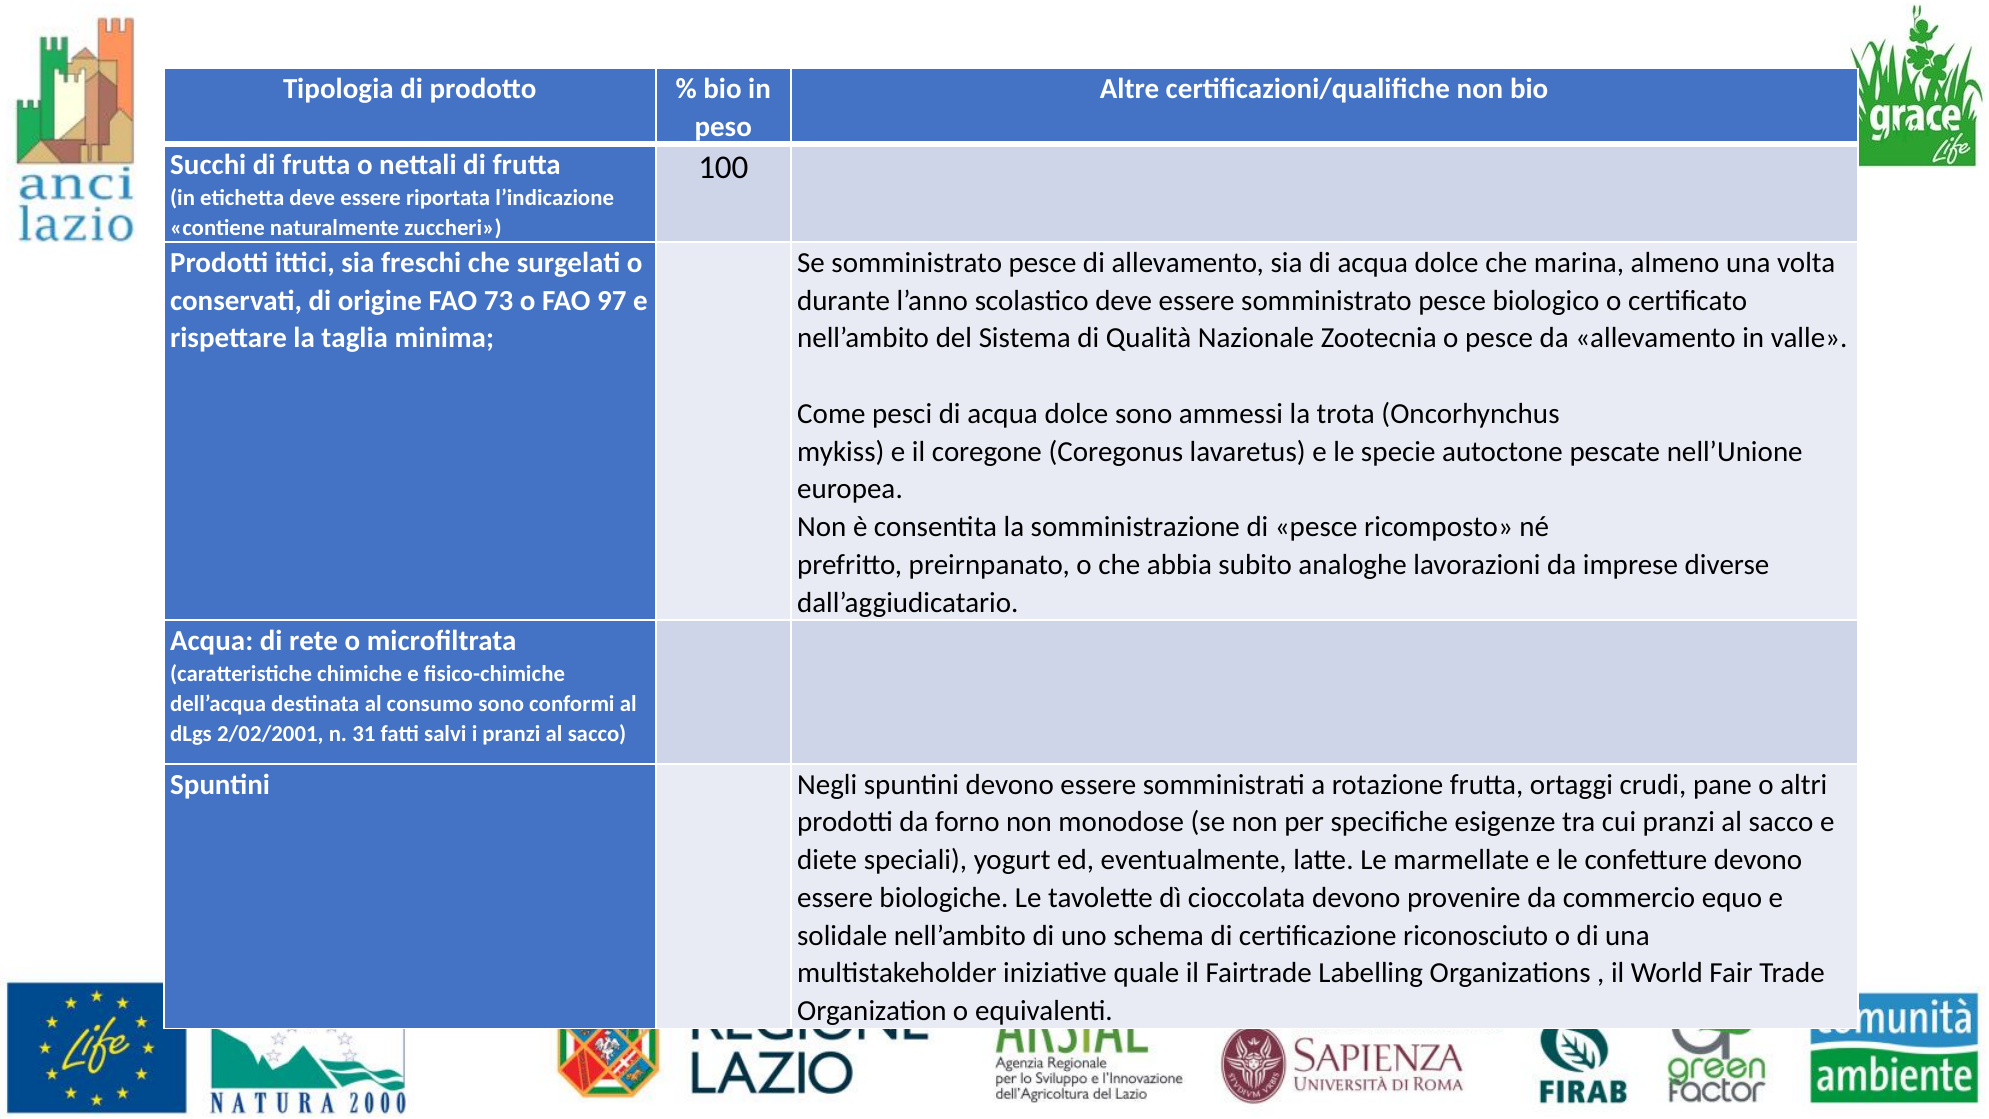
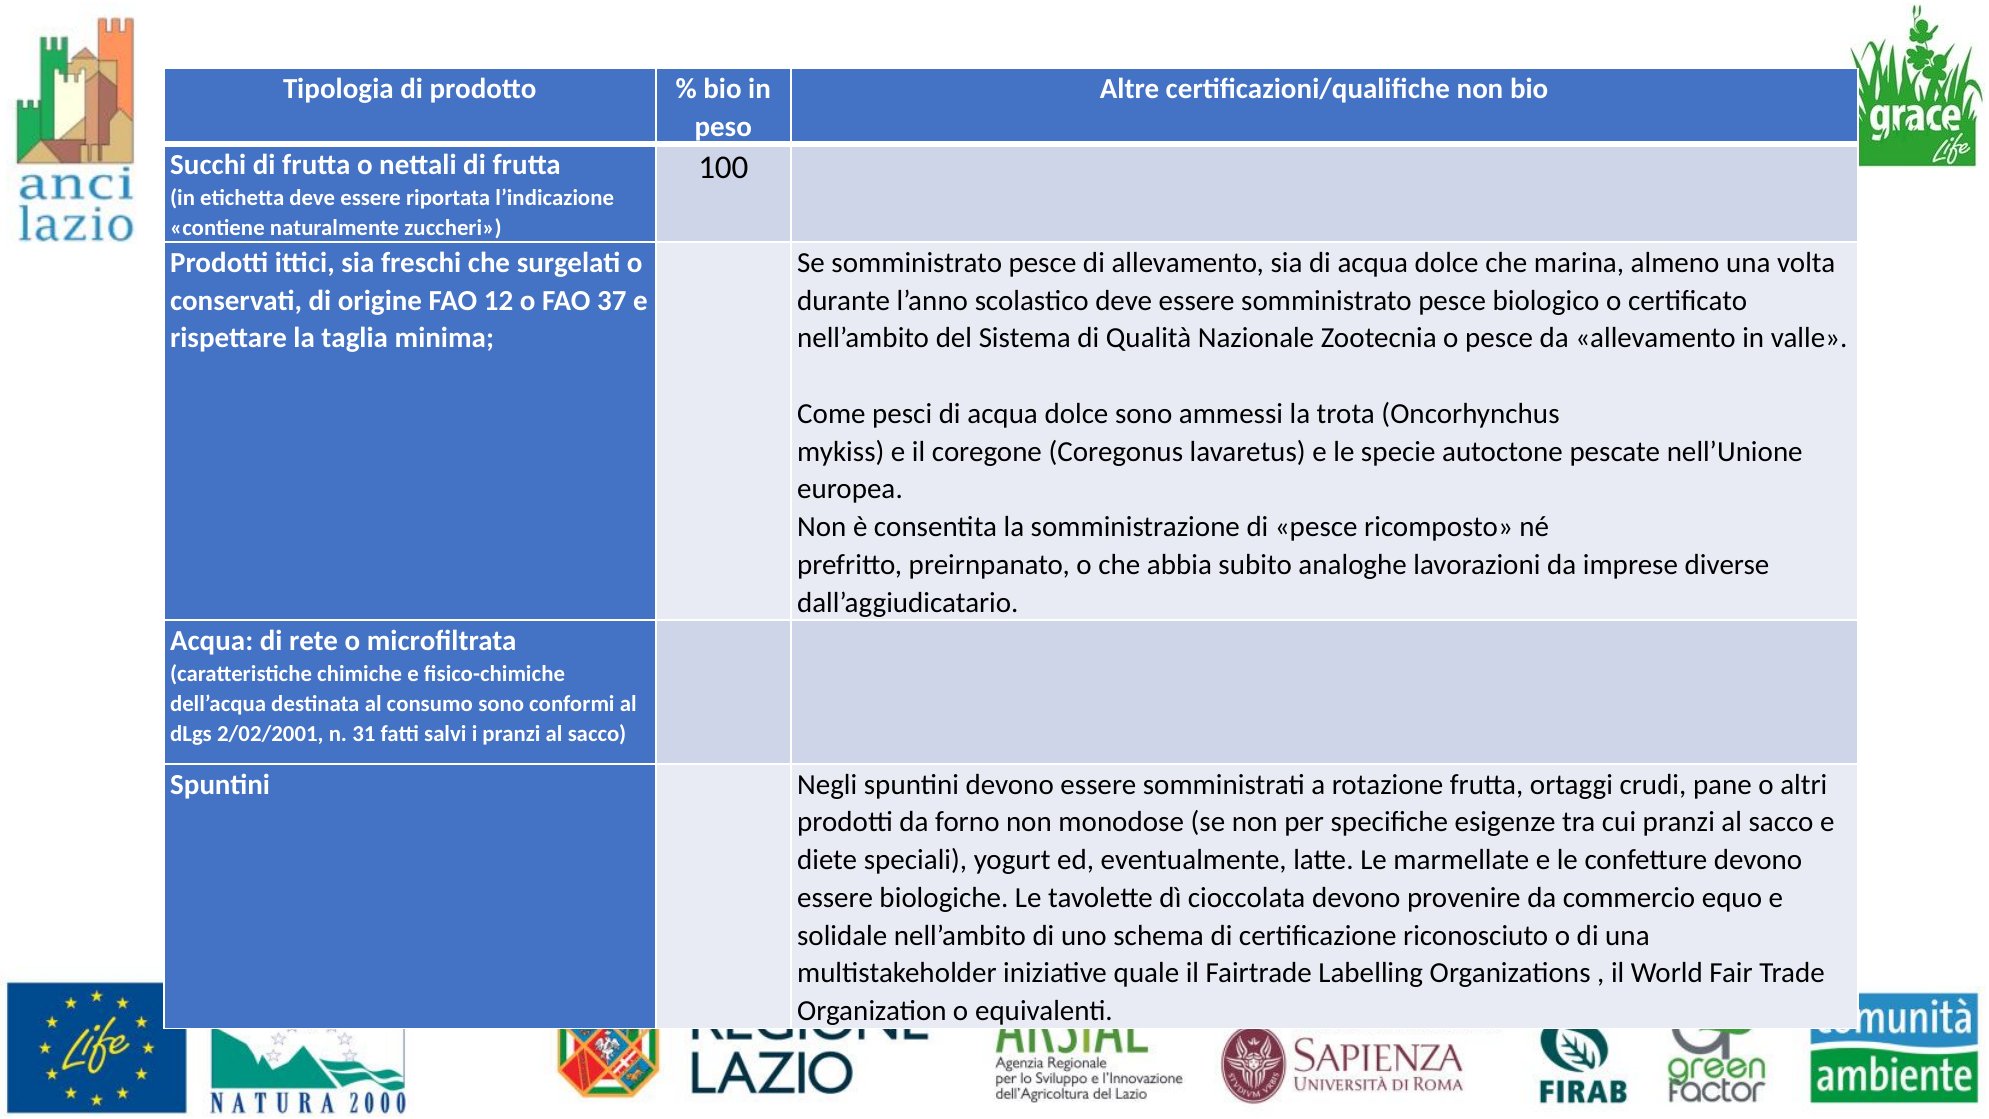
73: 73 -> 12 (499, 300)
97: 97 -> 37 (612, 300)
